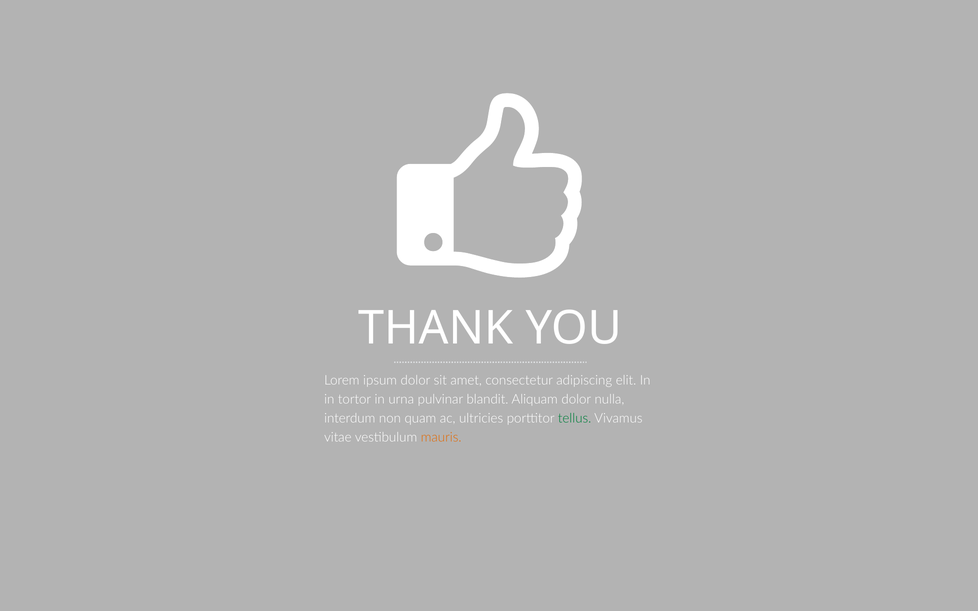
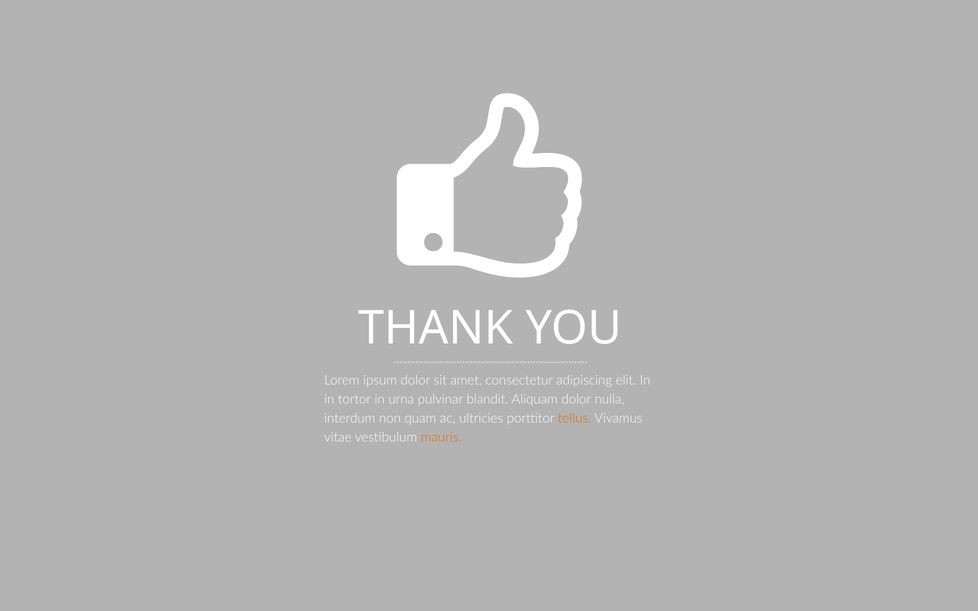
tellus colour: green -> orange (575, 419)
